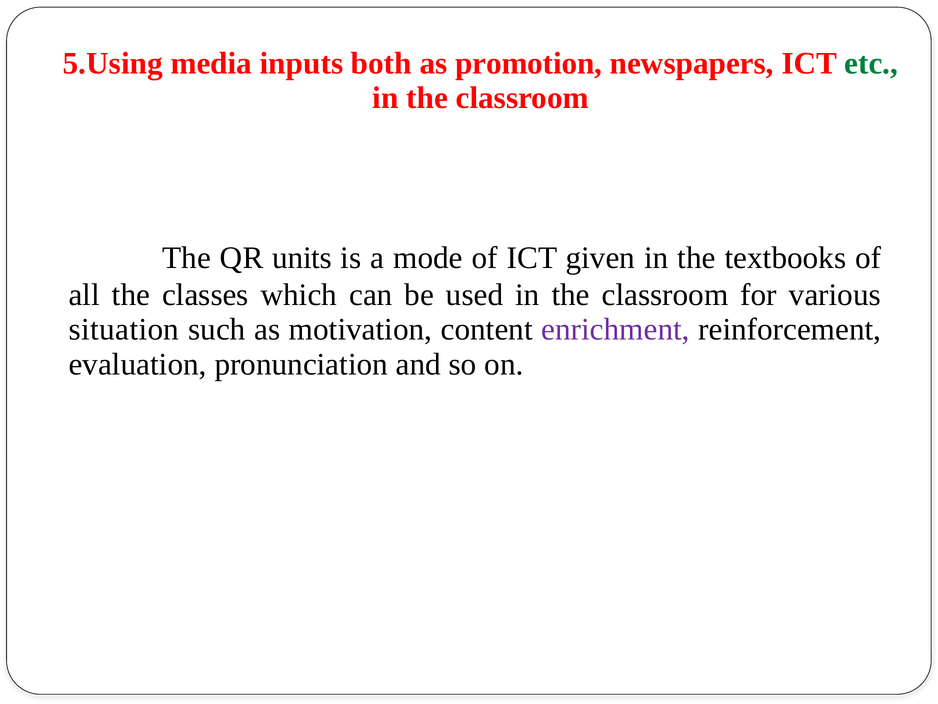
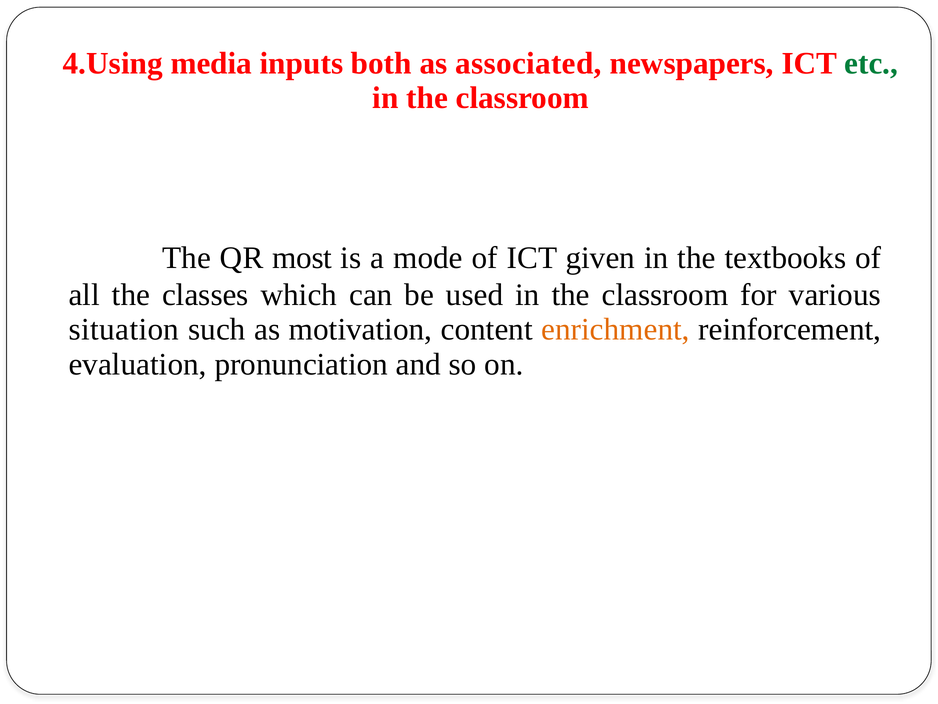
5.Using: 5.Using -> 4.Using (113, 63)
promotion: promotion -> associated (528, 63)
units: units -> most (302, 258)
enrichment colour: purple -> orange (616, 329)
